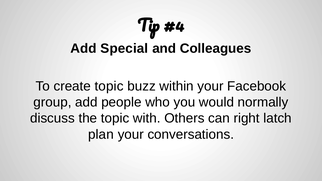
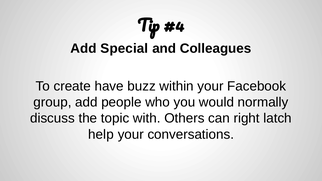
create topic: topic -> have (109, 86)
plan: plan -> help (101, 134)
